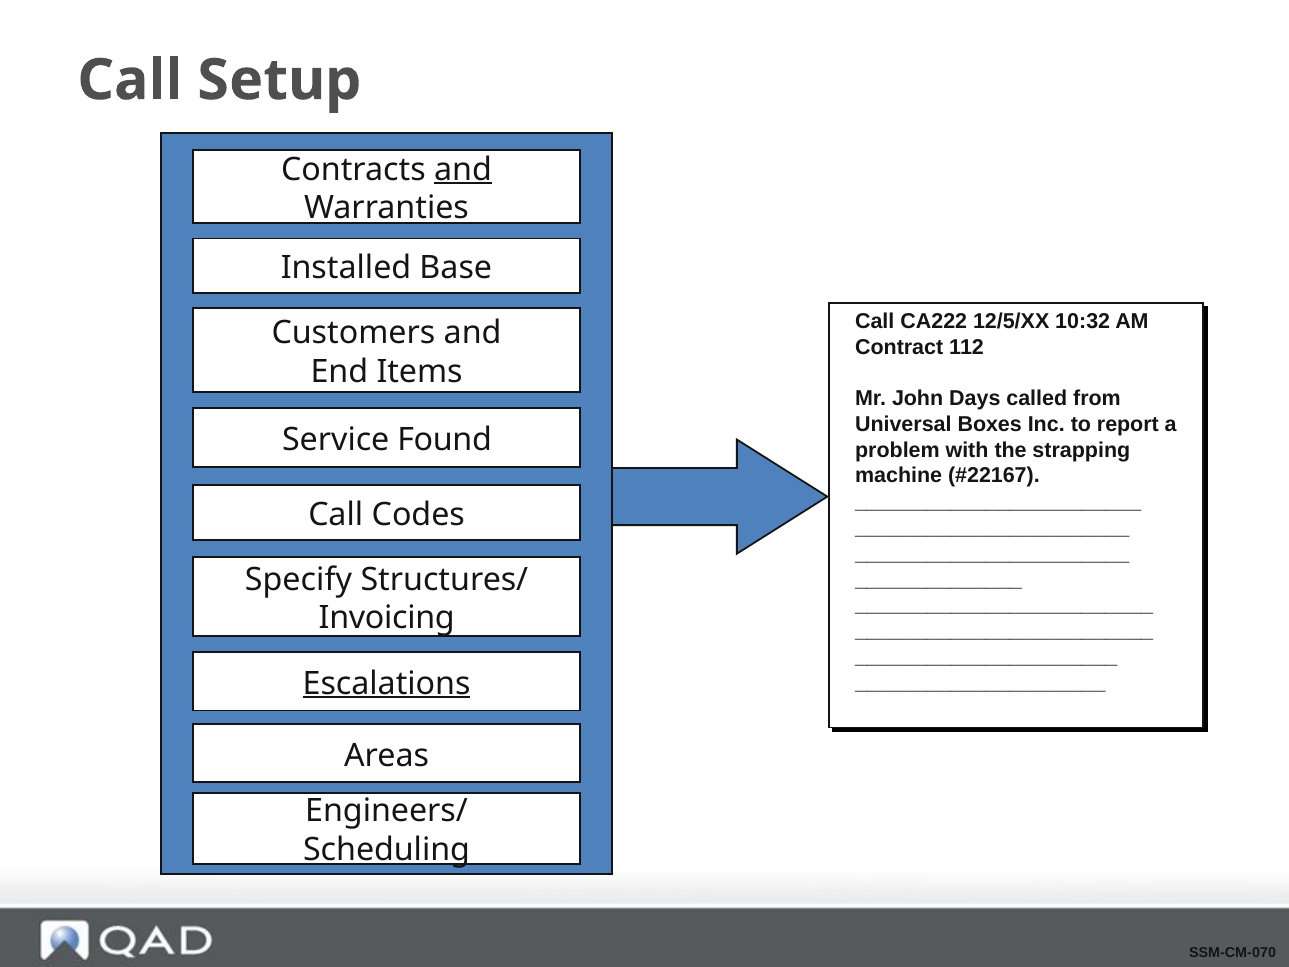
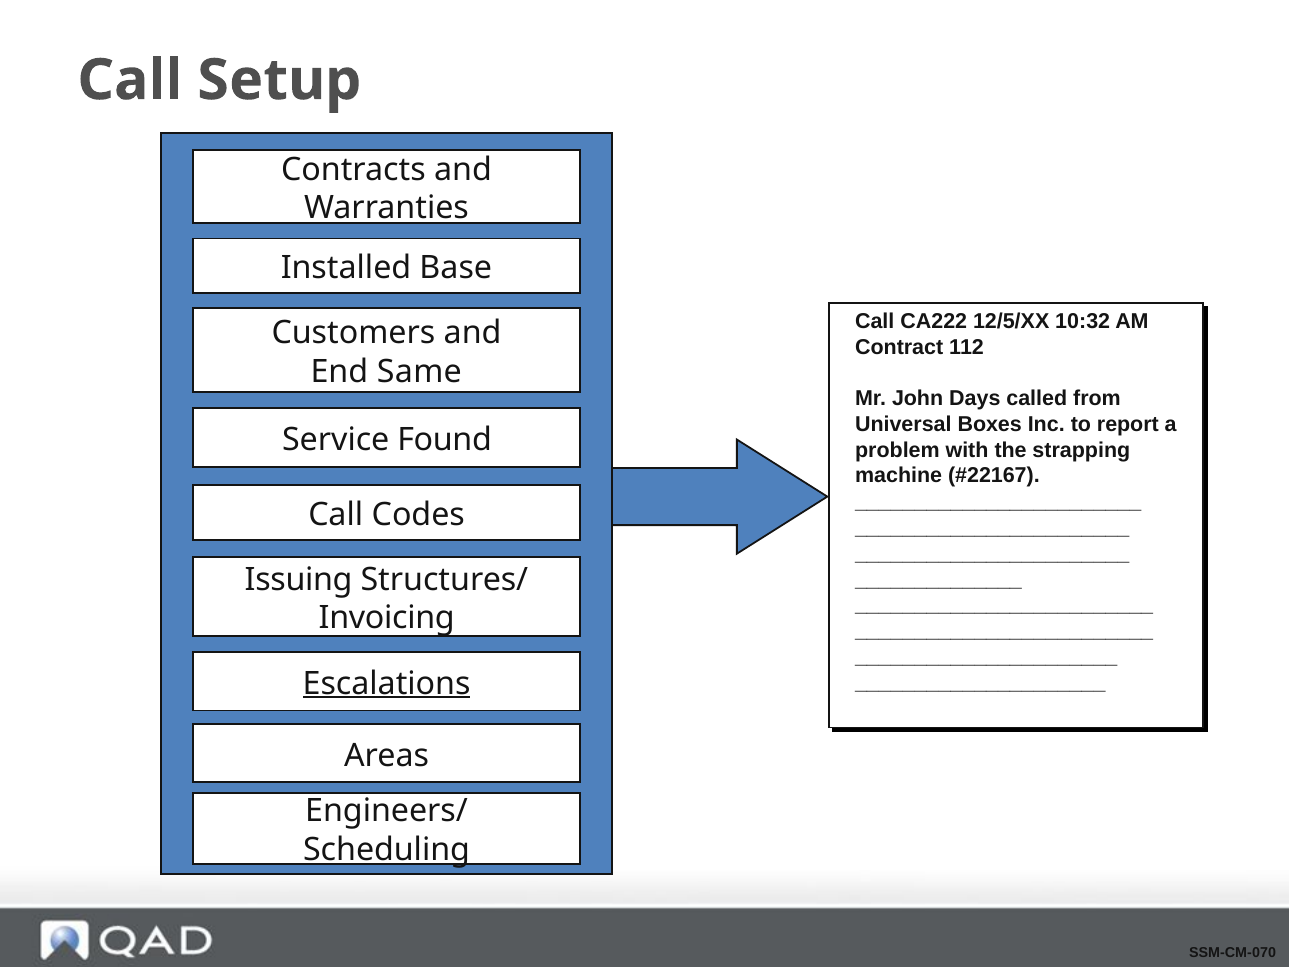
and underline: present -> none (463, 169)
Items: Items -> Same (419, 371)
Specify: Specify -> Issuing (299, 579)
